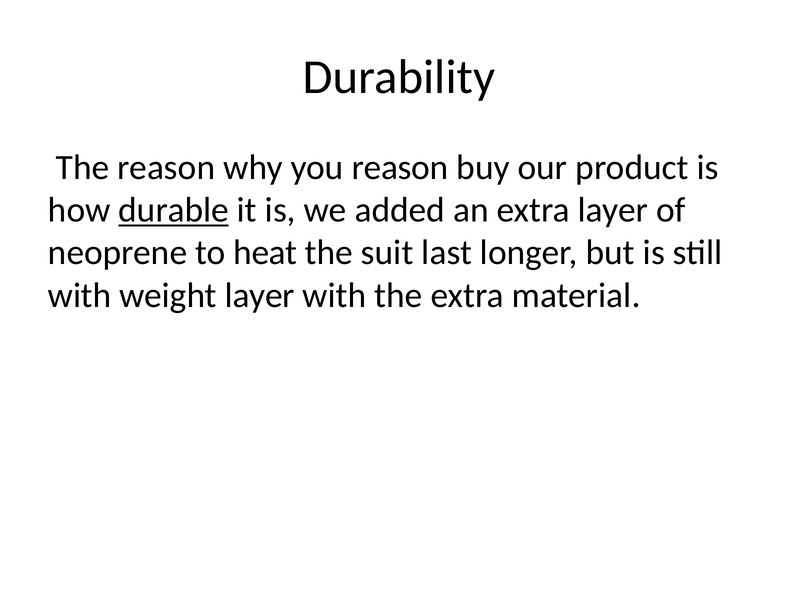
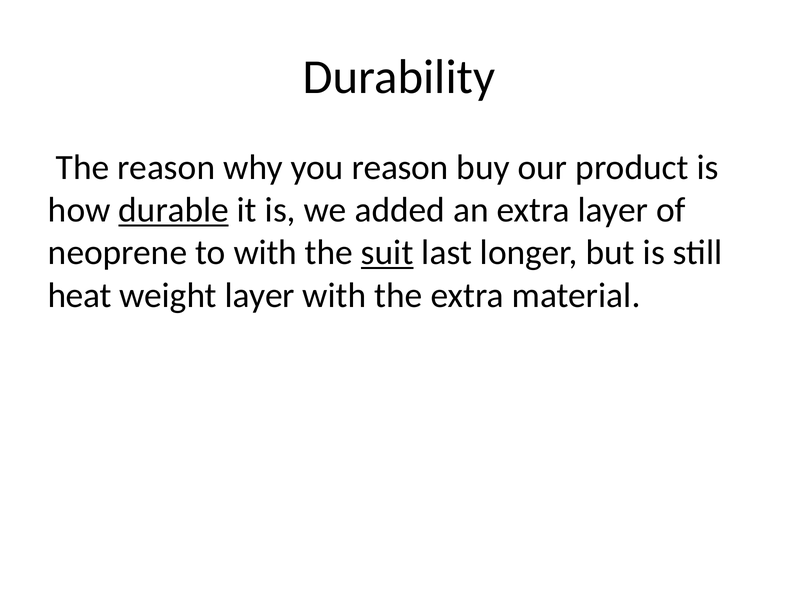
to heat: heat -> with (265, 253)
suit underline: none -> present (387, 253)
with: with -> heat (80, 295)
